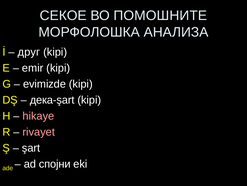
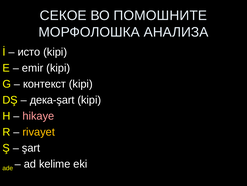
друг: друг -> исто (29, 52)
evimizde: evimizde -> контекст (45, 84)
rivayet colour: pink -> yellow (39, 131)
спојни: спојни -> kelime (55, 163)
